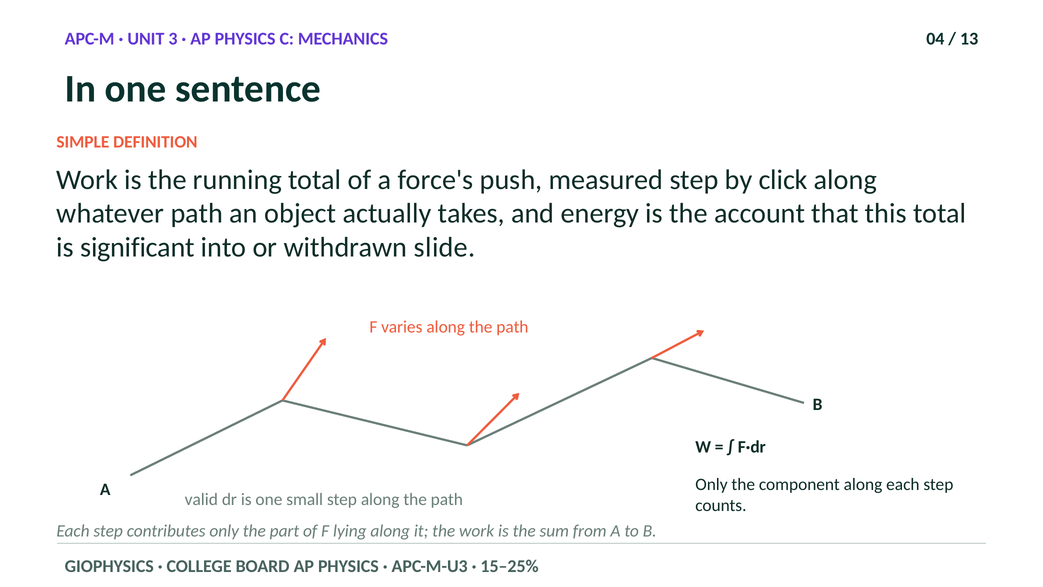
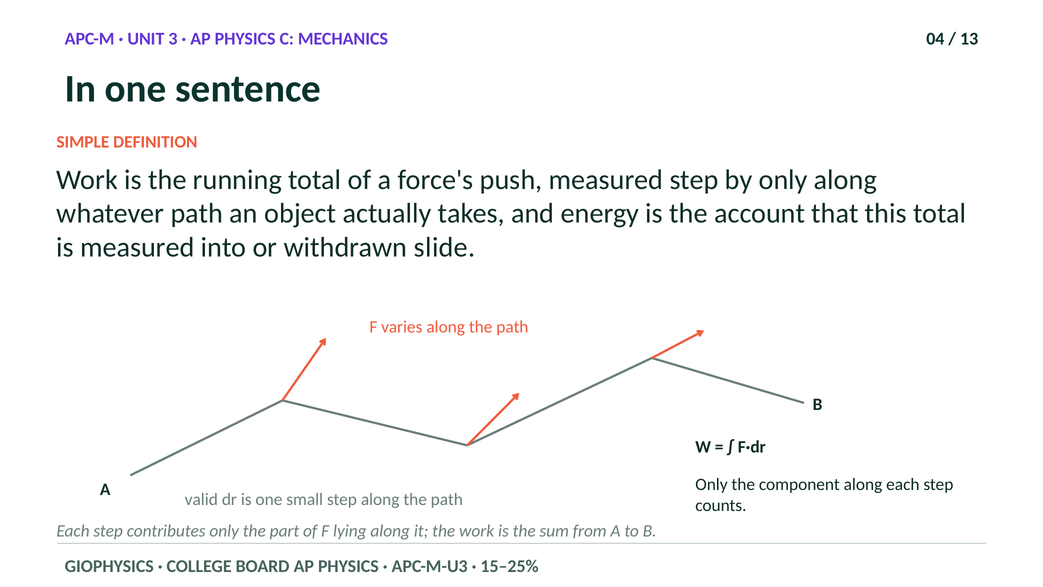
by click: click -> only (783, 180)
is significant: significant -> measured (137, 247)
